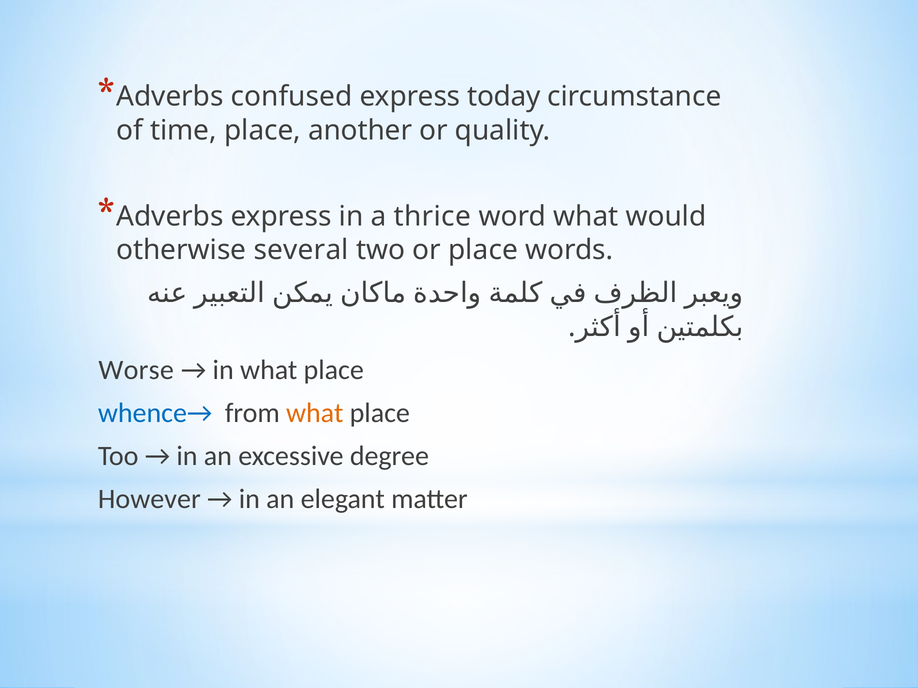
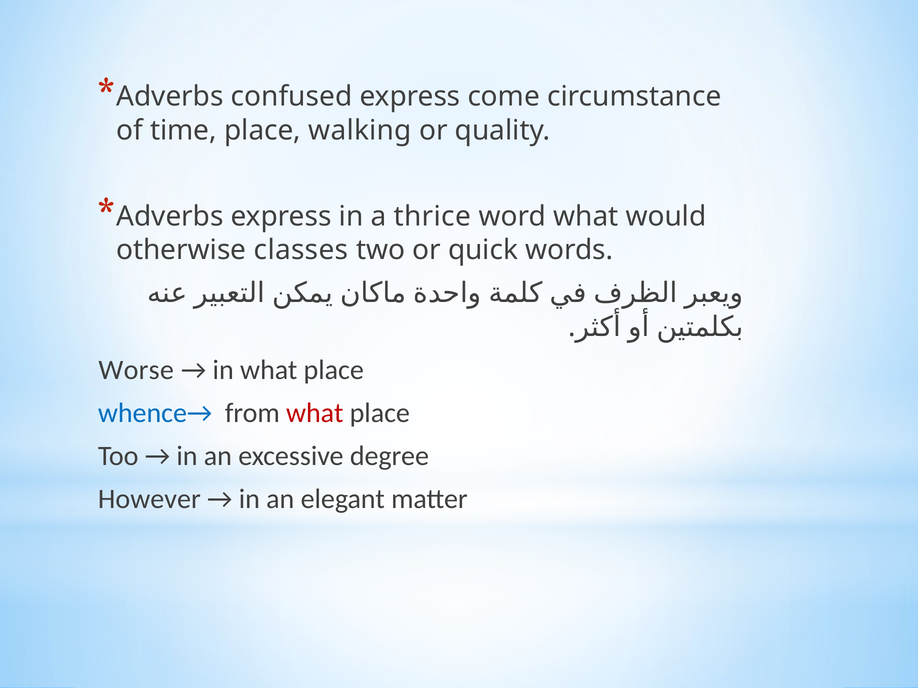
today: today -> come (504, 97)
another: another -> walking (360, 130)
several: several -> classes (301, 250)
or place: place -> quick (483, 250)
what colour: orange -> red (315, 413)
